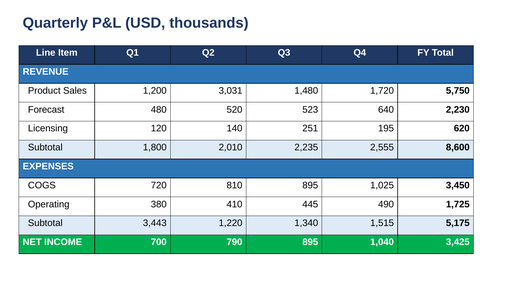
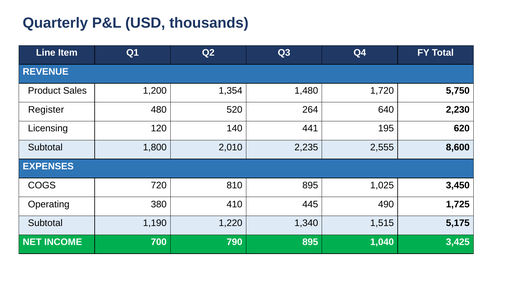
3,031: 3,031 -> 1,354 (231, 91)
Forecast: Forecast -> Register (46, 110)
523: 523 -> 264 (310, 110)
251: 251 -> 441 (310, 129)
3,443: 3,443 -> 1,190 (155, 223)
